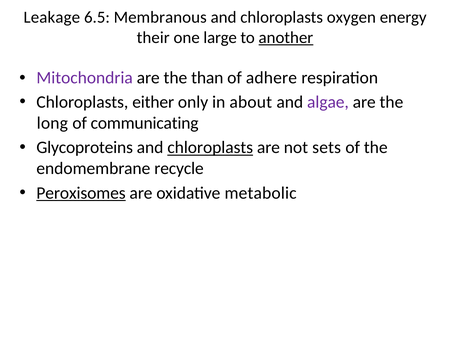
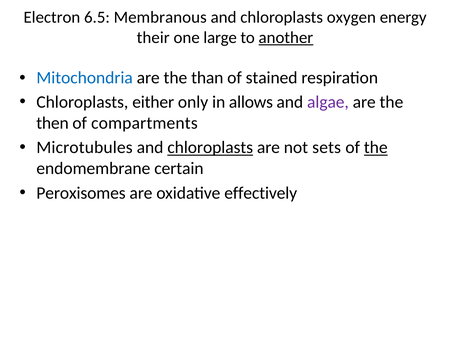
Leakage: Leakage -> Electron (52, 17)
Mitochondria colour: purple -> blue (85, 78)
adhere: adhere -> stained (272, 78)
about: about -> allows (251, 102)
long: long -> then (53, 123)
communicating: communicating -> compartments (144, 123)
Glycoproteins: Glycoproteins -> Microtubules (85, 148)
the underline: none -> present (376, 148)
recycle: recycle -> certain (179, 169)
Peroxisomes underline: present -> none (81, 193)
metabolic: metabolic -> effectively (261, 193)
